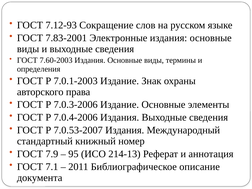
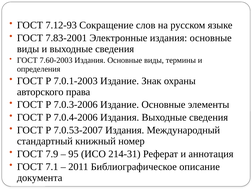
214-13: 214-13 -> 214-31 (124, 154)
